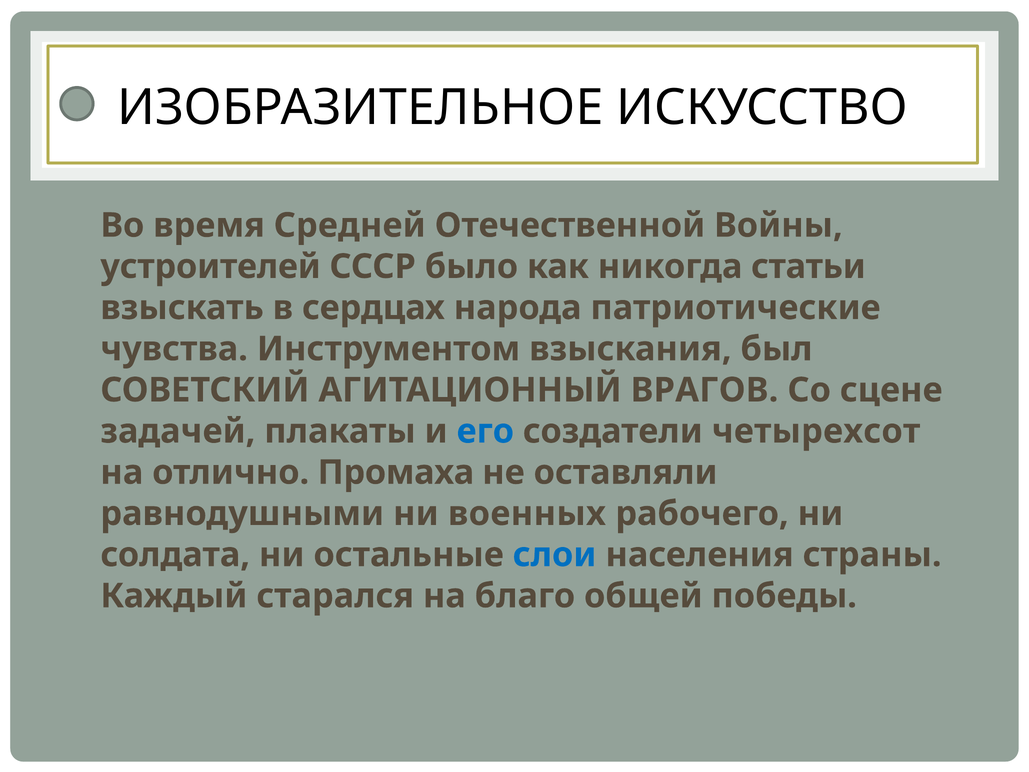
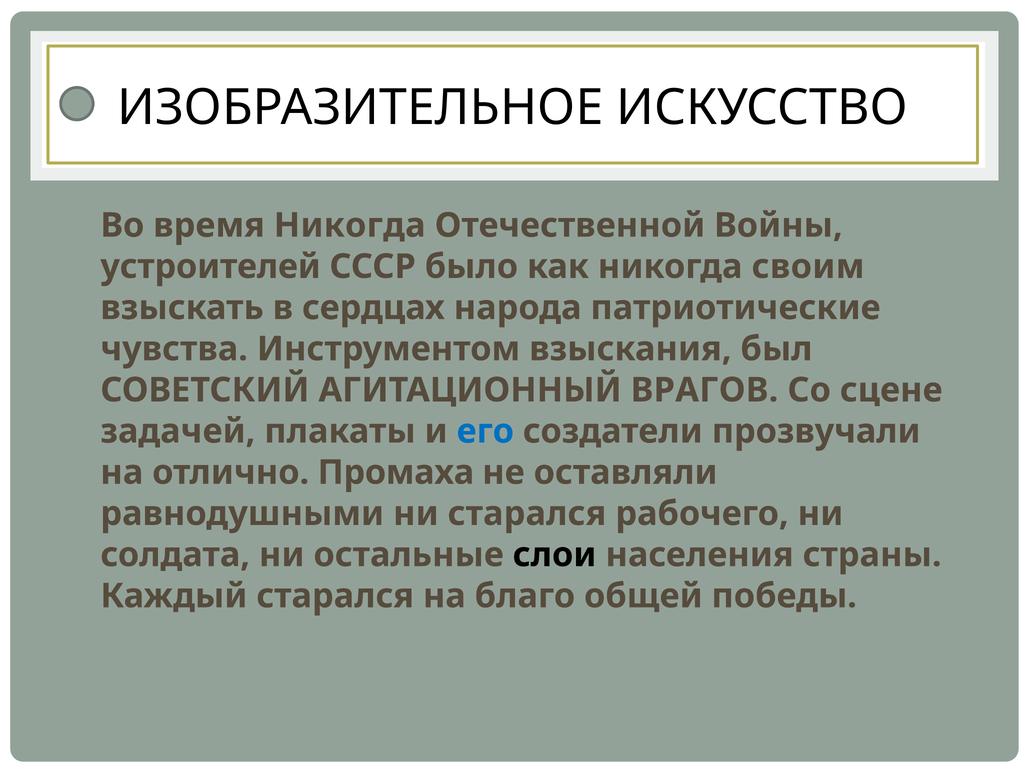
время Средней: Средней -> Никогда (350, 225)
статьи: статьи -> своим (808, 267)
четырехсот: четырехсот -> прозвучали (816, 431)
ни военных: военных -> старался (527, 513)
слои colour: blue -> black (555, 555)
